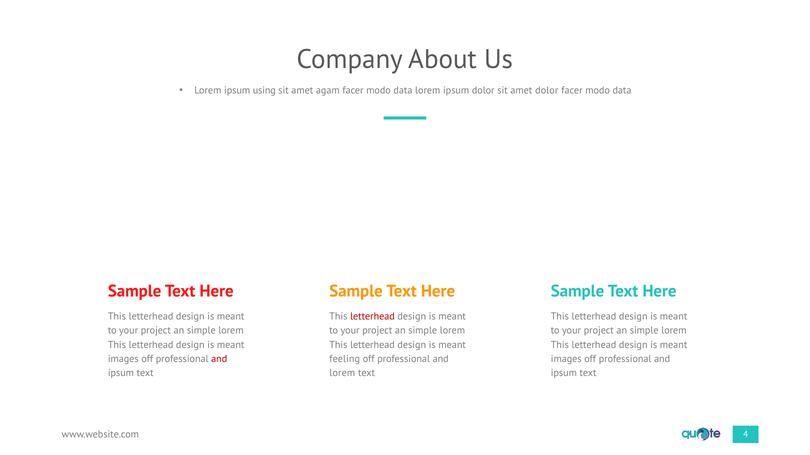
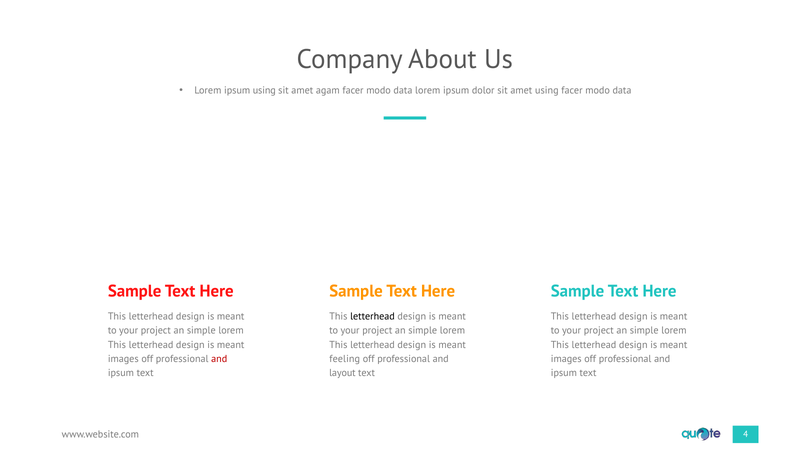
amet dolor: dolor -> using (547, 90)
letterhead colour: red -> black (372, 317)
lorem: lorem -> layout (342, 373)
